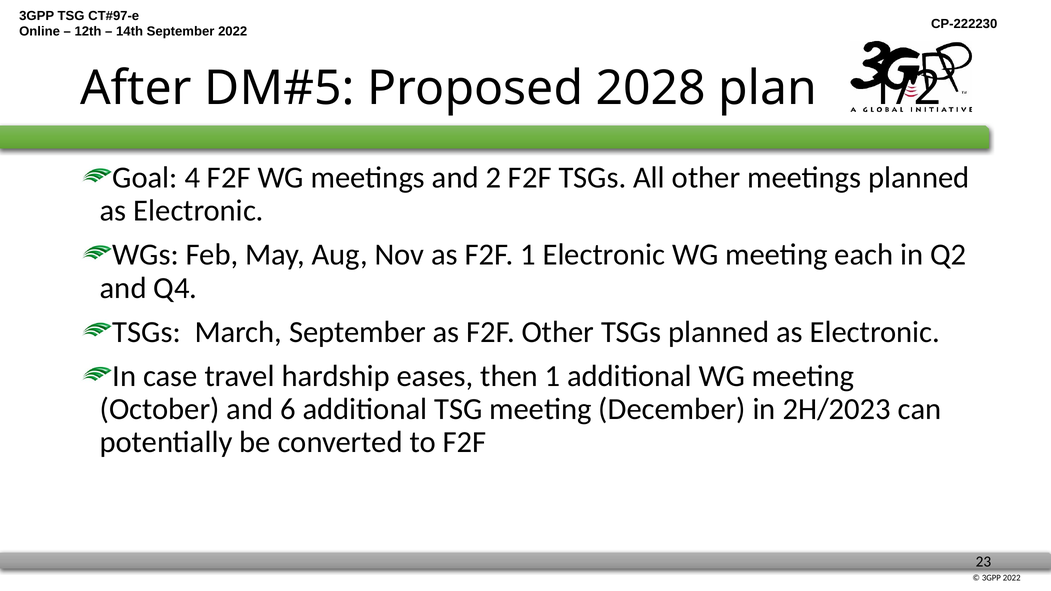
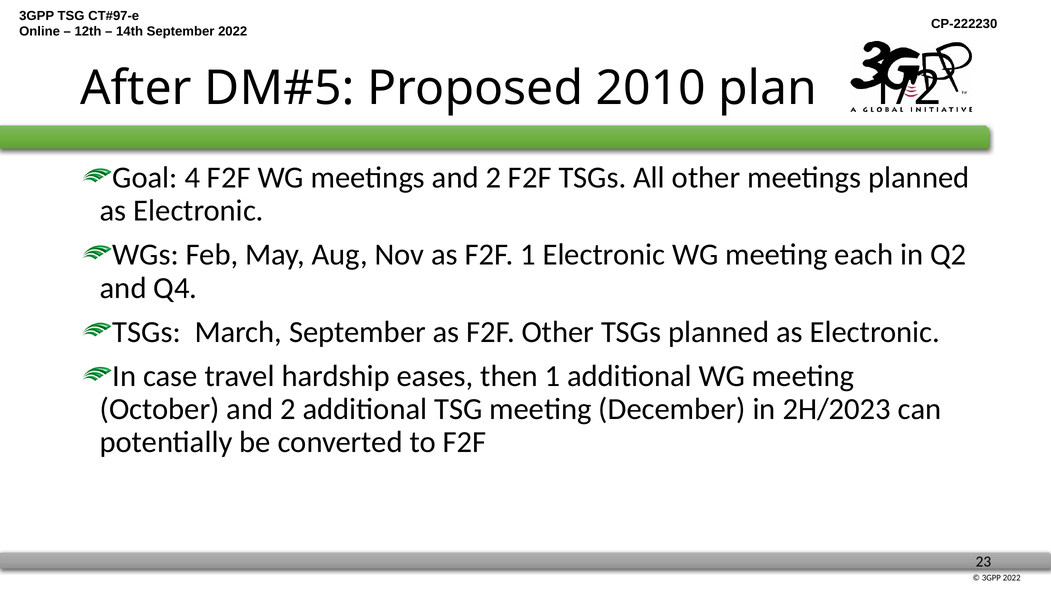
2028: 2028 -> 2010 (651, 88)
October and 6: 6 -> 2 (288, 409)
